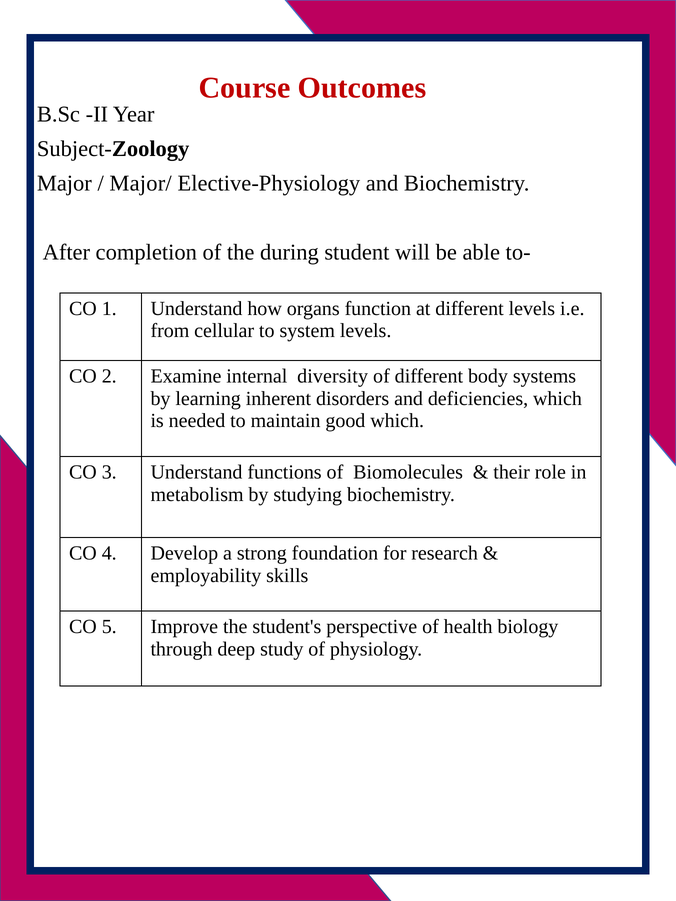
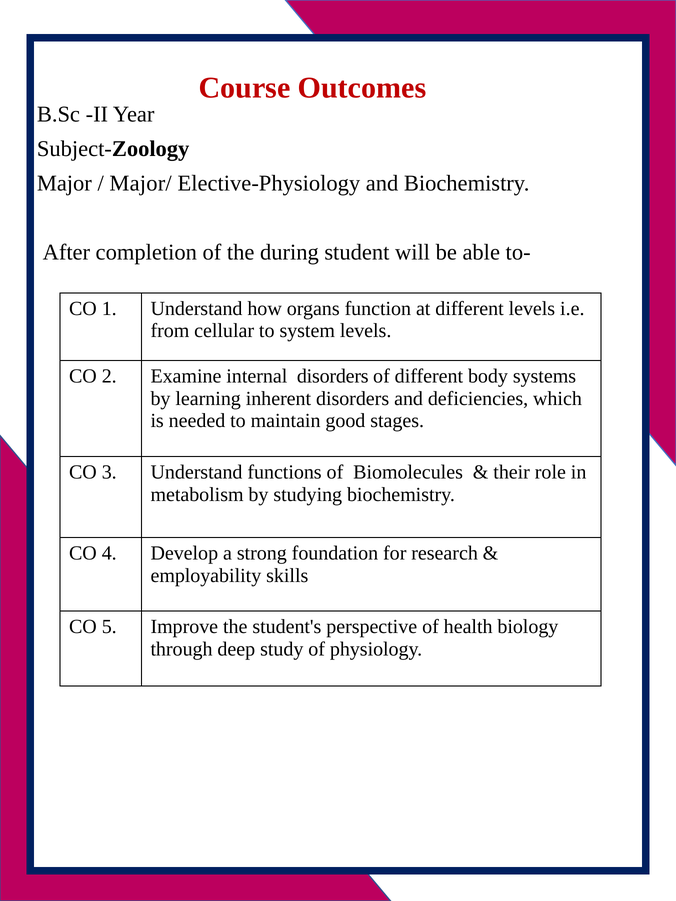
internal diversity: diversity -> disorders (333, 376)
good which: which -> stages (397, 421)
